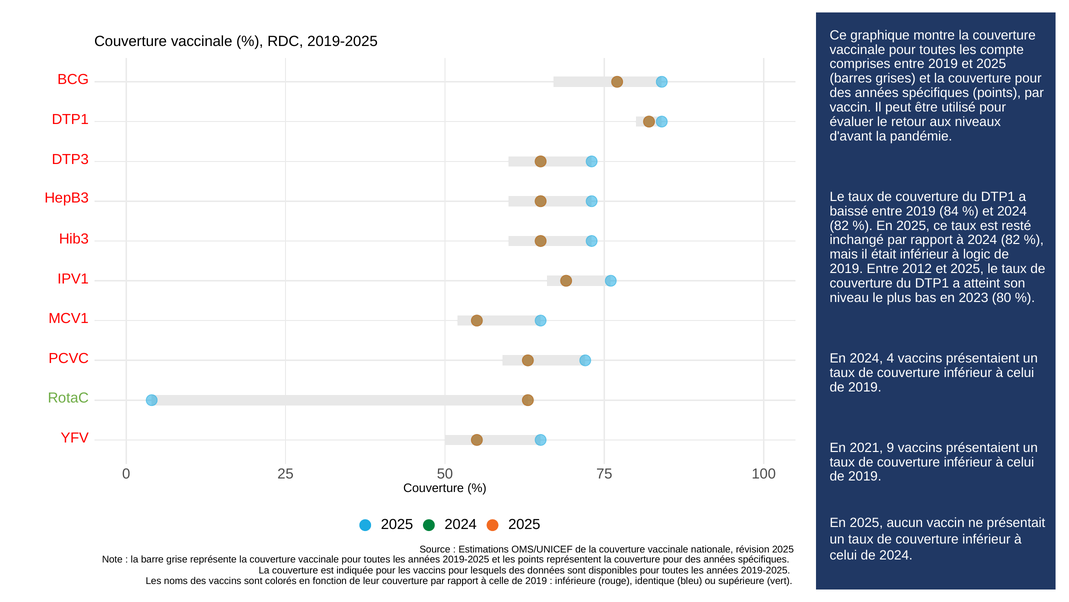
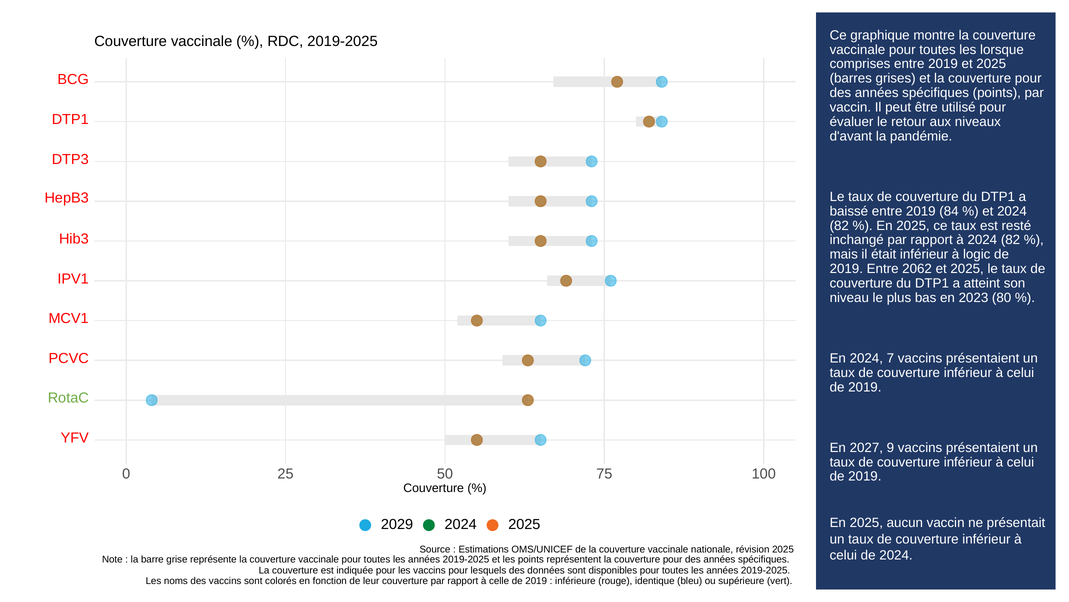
compte: compte -> lorsque (1002, 50)
2012: 2012 -> 2062 (917, 269)
4: 4 -> 7 (890, 358)
2021: 2021 -> 2027 (866, 447)
2025: 2025 -> 2029 (397, 524)
